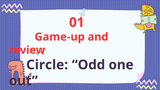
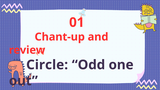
Game-up: Game-up -> Chant-up (60, 37)
